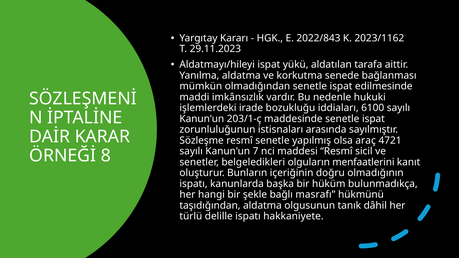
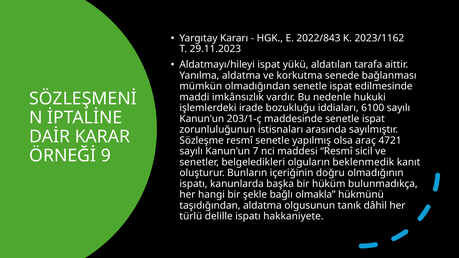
8: 8 -> 9 (106, 156)
menfaatlerini: menfaatlerini -> beklenmedik (363, 162)
masrafı: masrafı -> olmakla (315, 195)
